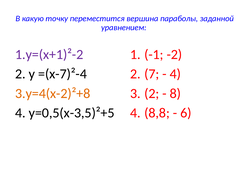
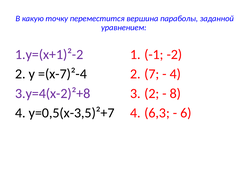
3.у=4(х-2)²+8 colour: orange -> purple (53, 94)
у=0,5(х-3,5)²+5: у=0,5(х-3,5)²+5 -> у=0,5(х-3,5)²+7 (72, 113)
8,8: 8,8 -> 6,3 (157, 113)
